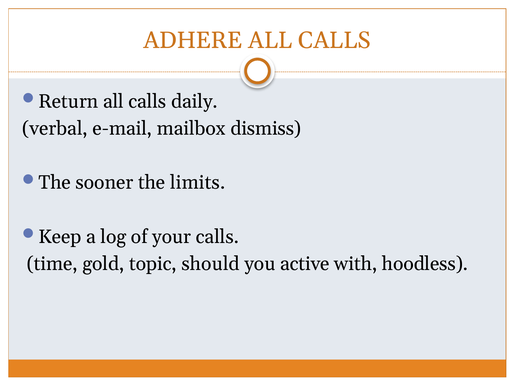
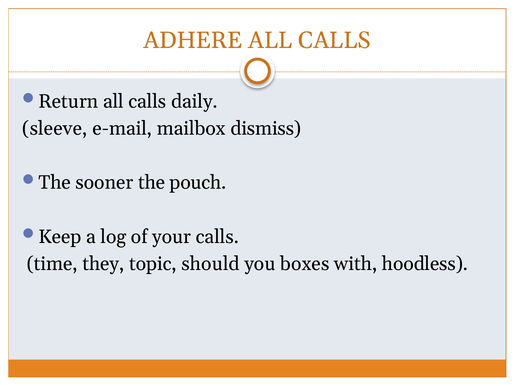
verbal: verbal -> sleeve (55, 129)
limits: limits -> pouch (198, 183)
gold: gold -> they (103, 264)
active: active -> boxes (305, 264)
